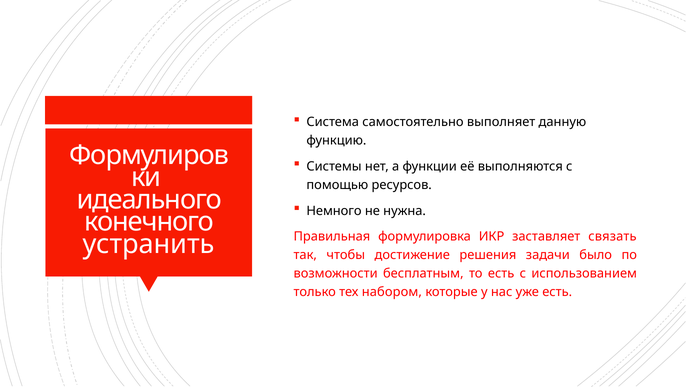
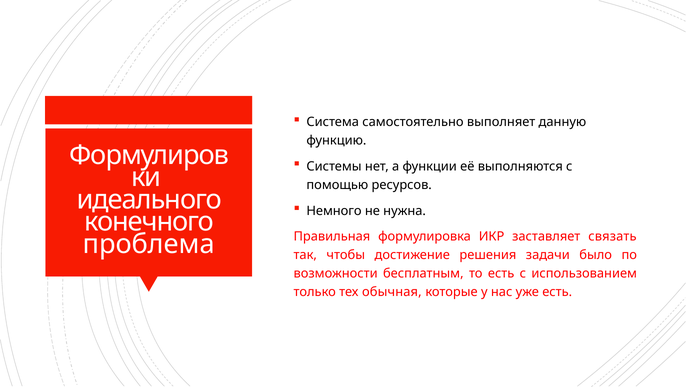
устранить: устранить -> проблема (149, 244)
набором: набором -> обычная (392, 292)
